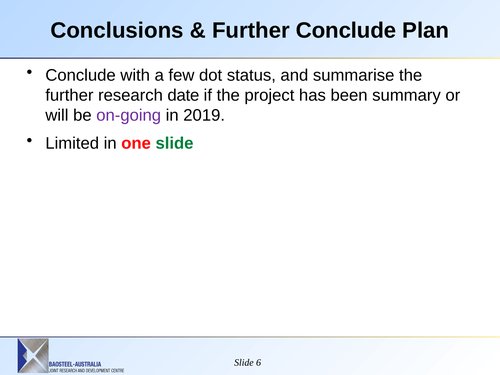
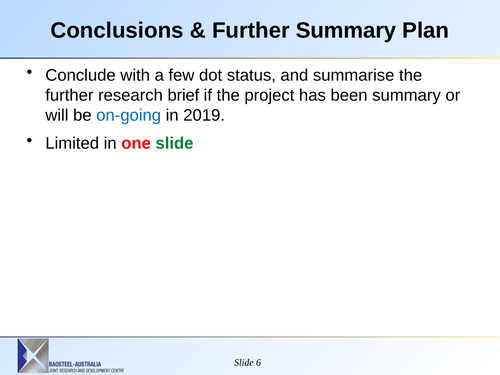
Further Conclude: Conclude -> Summary (346, 31)
date: date -> brief (183, 95)
on-going colour: purple -> blue (129, 115)
